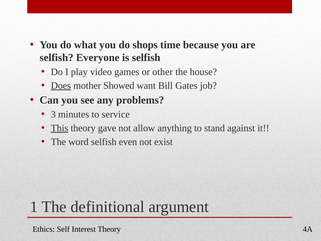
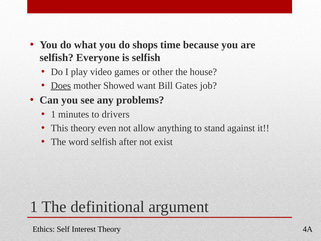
3: 3 -> 1 (53, 114)
service: service -> drivers (116, 114)
This underline: present -> none (60, 128)
gave: gave -> even (107, 128)
even: even -> after (128, 142)
